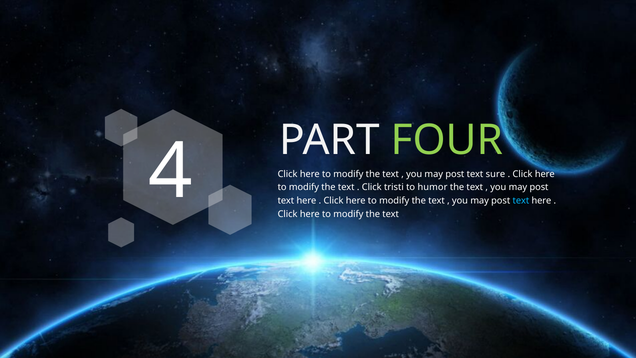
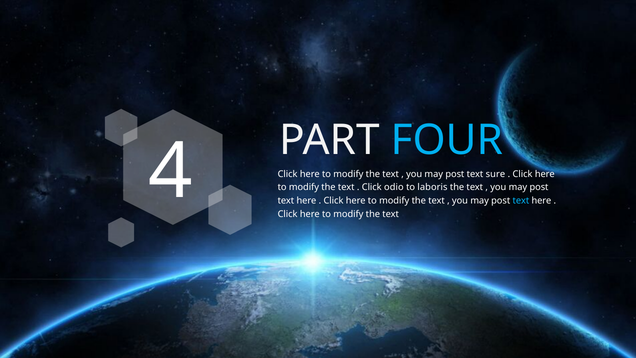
FOUR colour: light green -> light blue (447, 140)
tristi: tristi -> odio (394, 187)
humor: humor -> laboris (433, 187)
